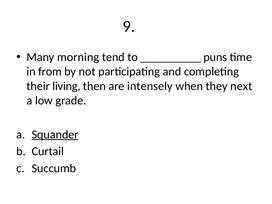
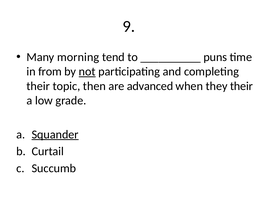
not underline: none -> present (87, 72)
living: living -> topic (66, 86)
intensely: intensely -> advanced (150, 86)
they next: next -> their (241, 86)
